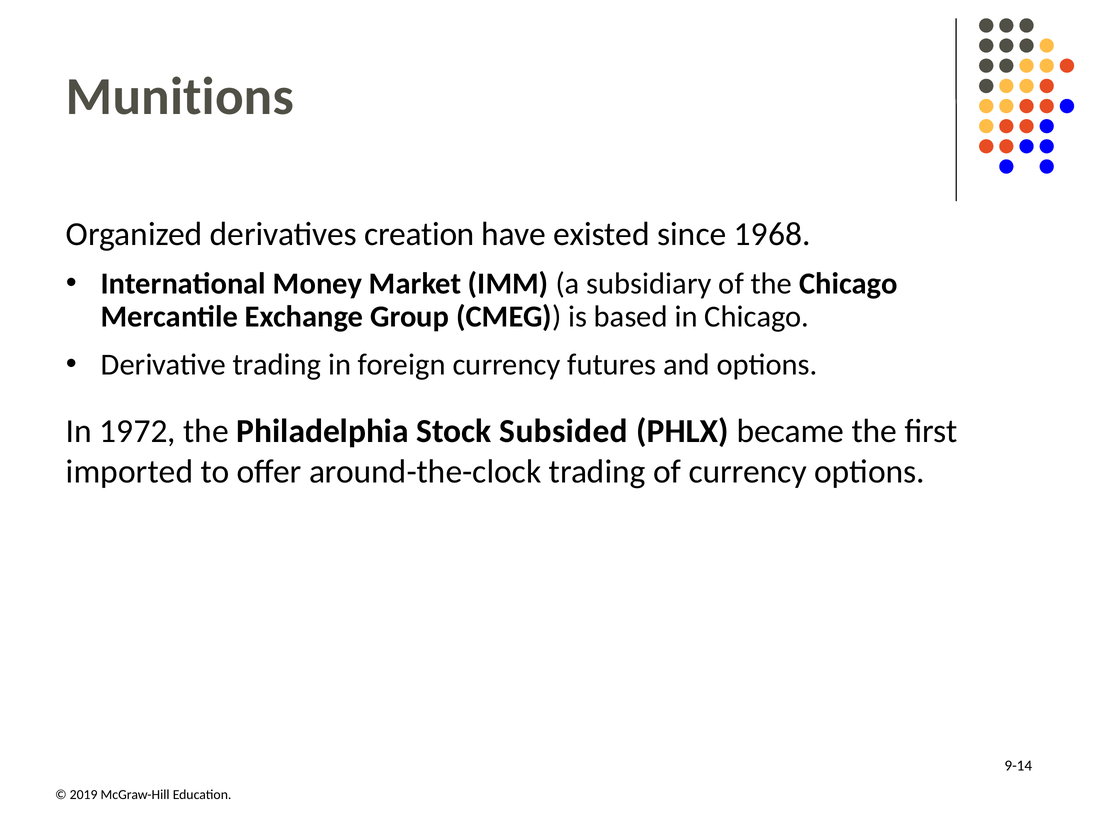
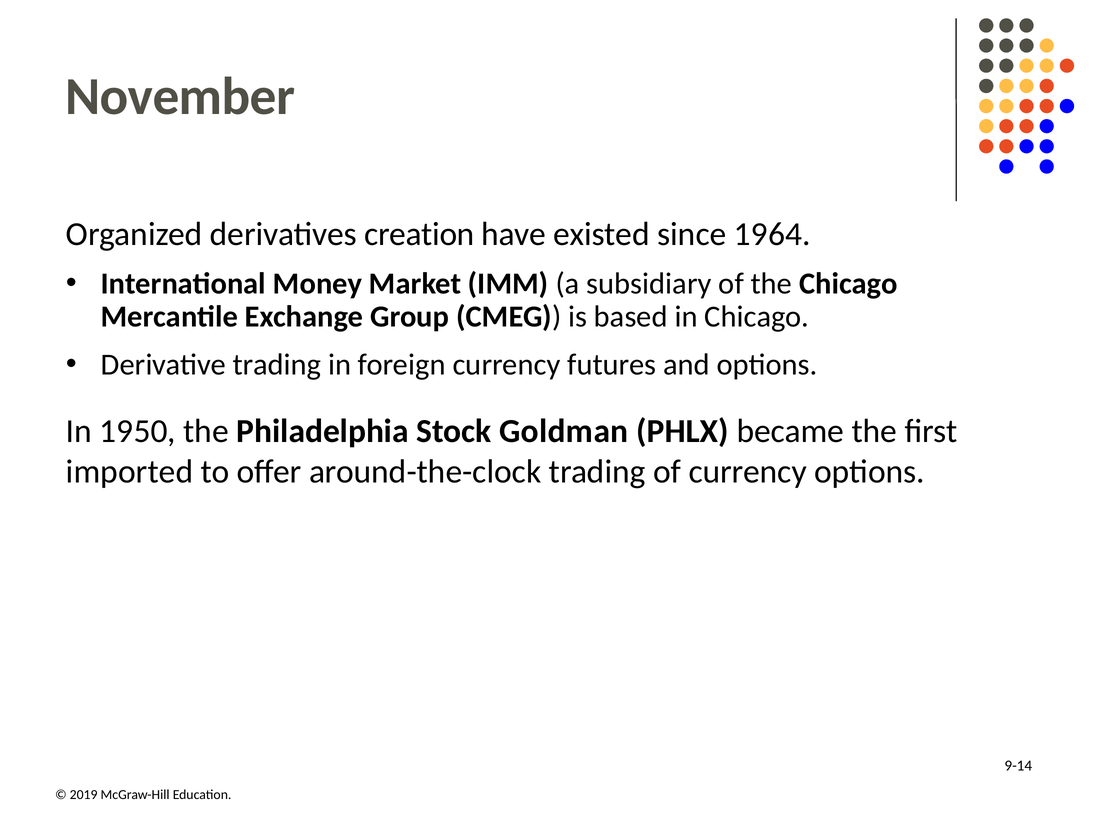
Munitions: Munitions -> November (180, 97)
68: 68 -> 64 (790, 234)
72: 72 -> 50 (155, 432)
Subsided: Subsided -> Goldman (564, 432)
